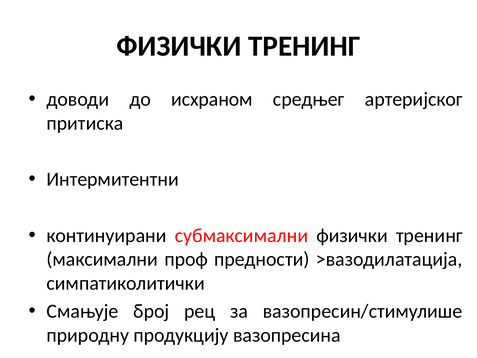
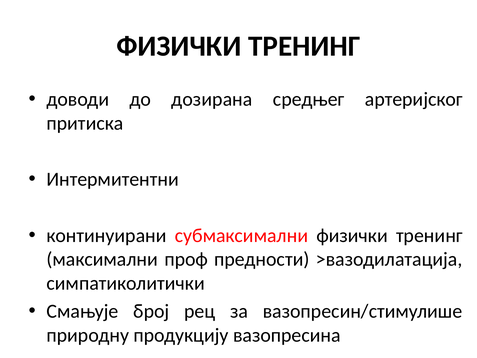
исхраном: исхраном -> дозирана (212, 99)
